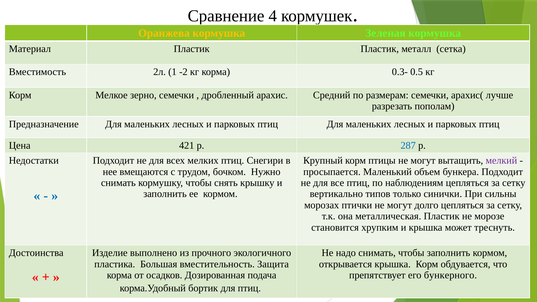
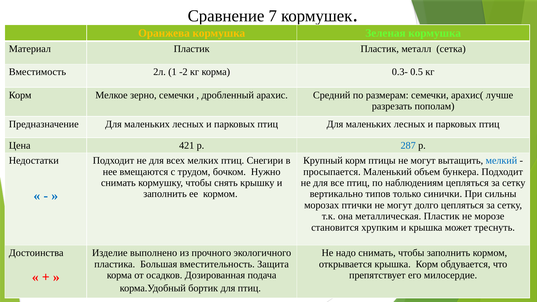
4: 4 -> 7 (273, 16)
мелкий colour: purple -> blue (501, 161)
бункерного: бункерного -> милосердие (451, 275)
